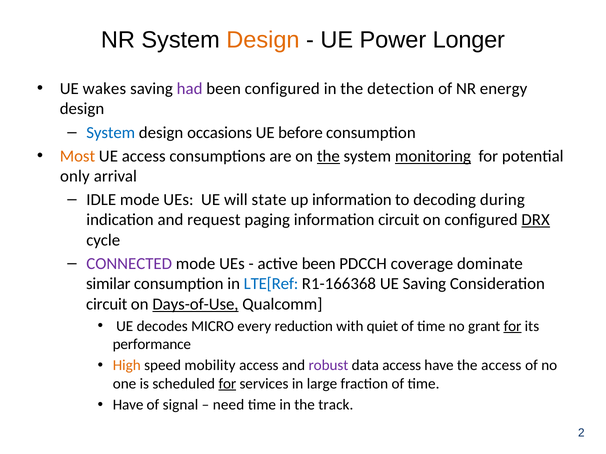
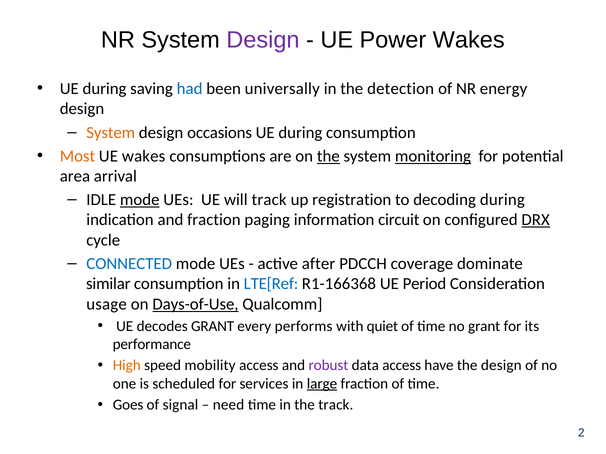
Design colour: orange -> purple (263, 40)
Power Longer: Longer -> Wakes (469, 40)
wakes: wakes -> during (105, 89)
had colour: purple -> blue (190, 89)
been configured: configured -> universally (282, 89)
System colour: blue -> orange (111, 133)
before: before -> during (300, 133)
UE access: access -> wakes (144, 156)
only: only -> area (75, 176)
mode underline: none -> present (140, 200)
will state: state -> track (269, 200)
up information: information -> registration (352, 200)
and request: request -> fraction (214, 220)
CONNECTED colour: purple -> blue (129, 264)
active been: been -> after (319, 264)
UE Saving: Saving -> Period (424, 284)
circuit: circuit -> usage (107, 304)
decodes MICRO: MICRO -> GRANT (213, 326)
reduction: reduction -> performs (304, 326)
for underline: present -> none (513, 326)
the access: access -> design (501, 366)
for underline: present -> none (227, 384)
large underline: none -> present (322, 384)
Have: Have -> Goes (128, 405)
